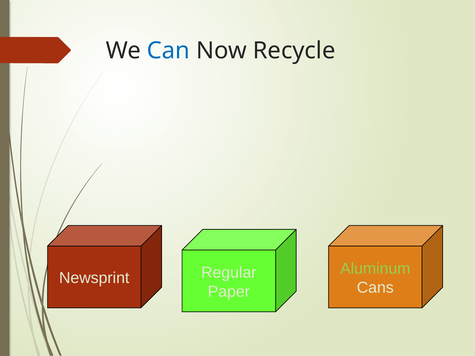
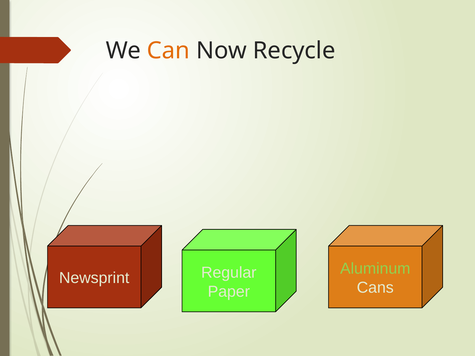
Can colour: blue -> orange (168, 51)
